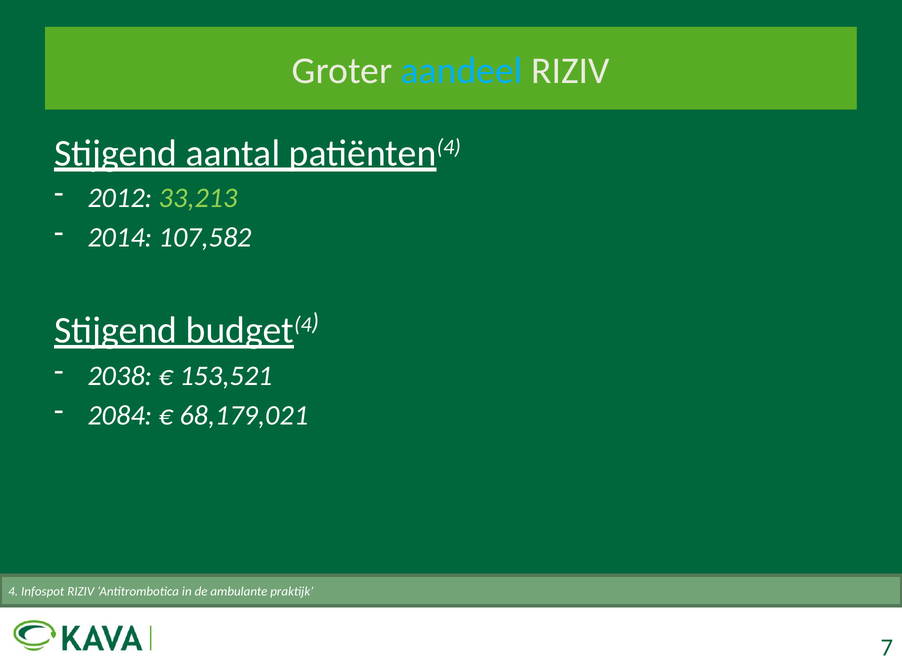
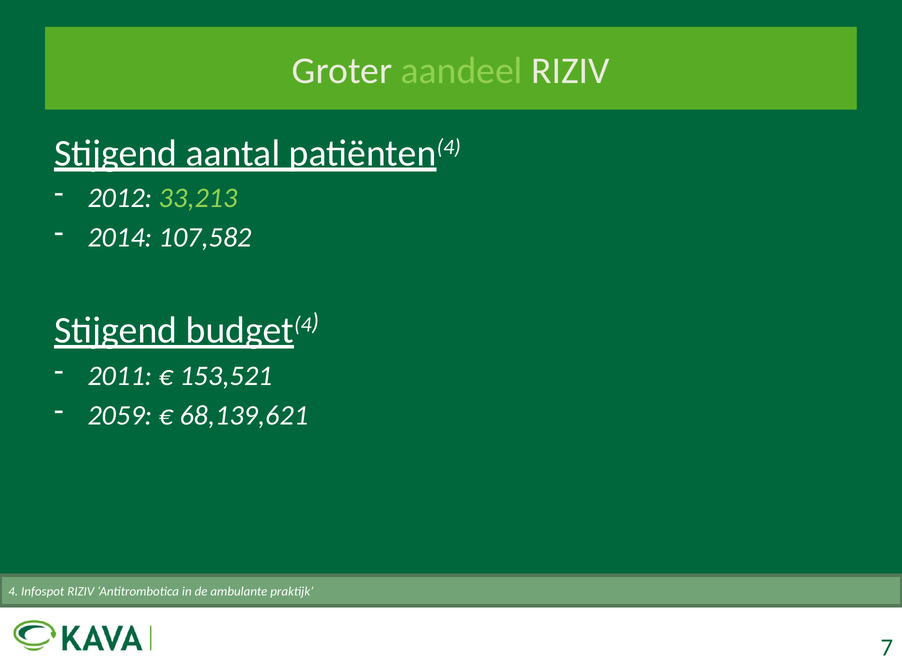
aandeel colour: light blue -> light green (462, 71)
2038: 2038 -> 2011 (120, 376)
2084: 2084 -> 2059 (120, 416)
68,179,021: 68,179,021 -> 68,139,621 (244, 416)
